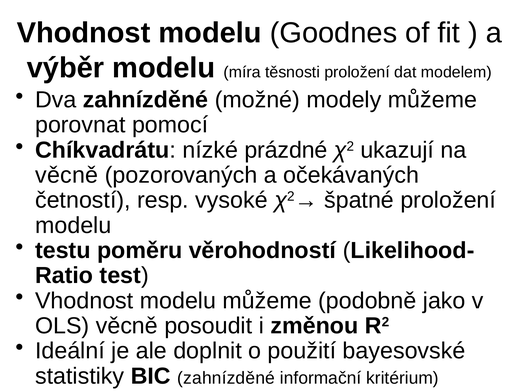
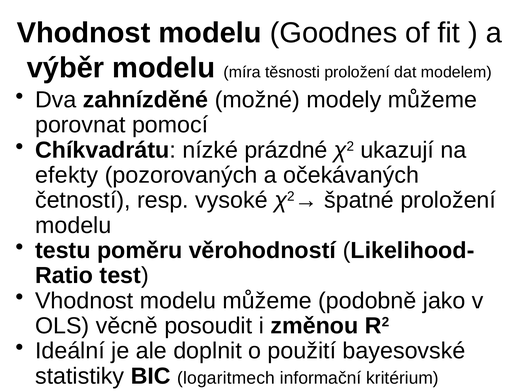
věcně: věcně -> efekty (67, 175)
BIC zahnízděné: zahnízděné -> logaritmech (226, 378)
